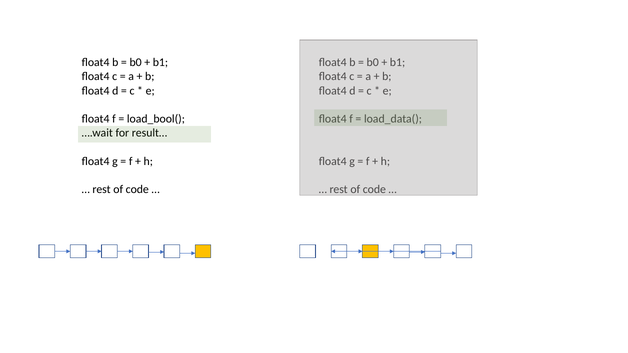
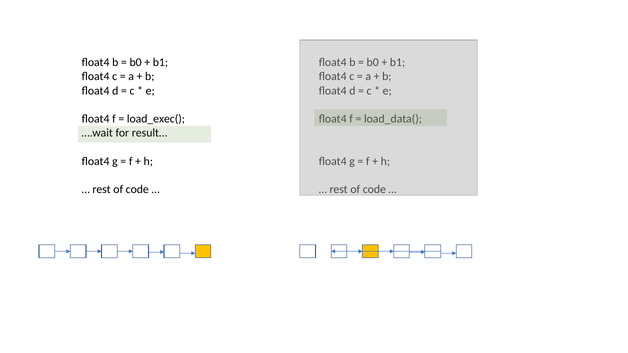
load_bool(: load_bool( -> load_exec( (156, 119)
